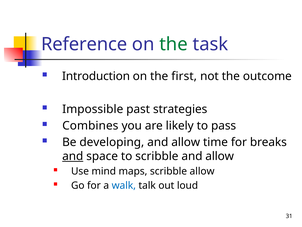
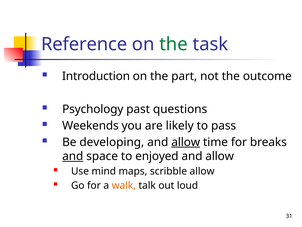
first: first -> part (184, 76)
Impossible: Impossible -> Psychology (93, 109)
strategies: strategies -> questions (180, 109)
Combines: Combines -> Weekends (90, 125)
allow underline: none -> present (186, 142)
to scribble: scribble -> enjoyed (157, 156)
walk colour: blue -> orange (124, 185)
